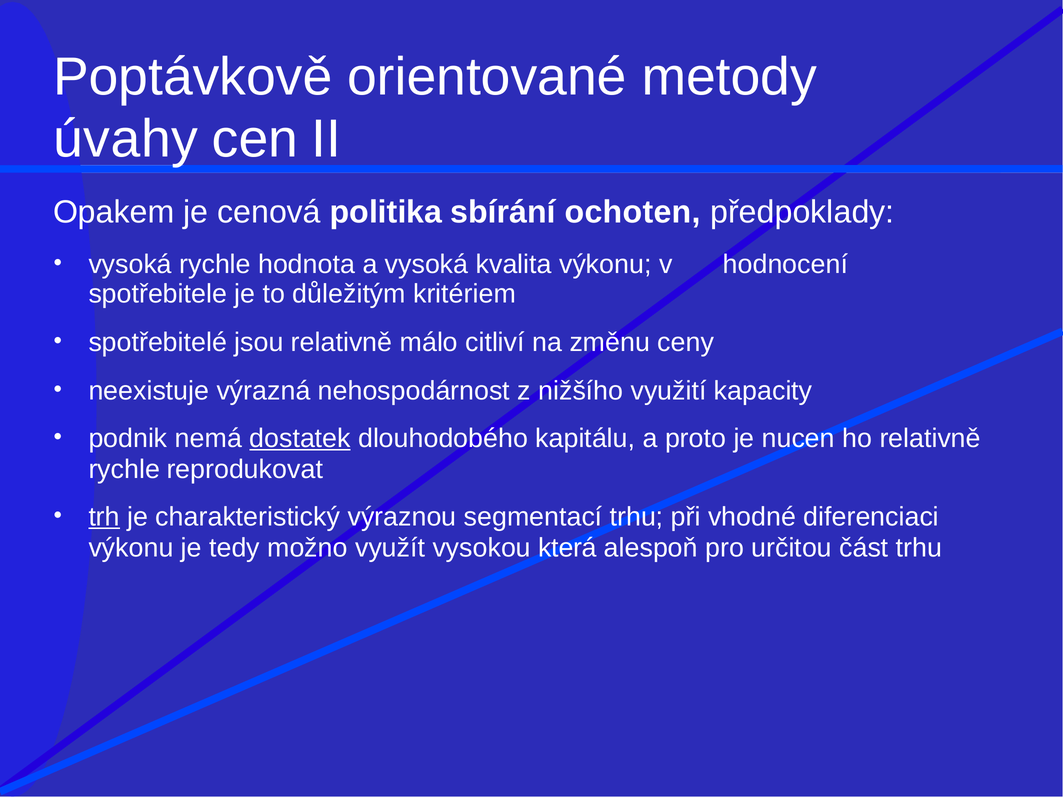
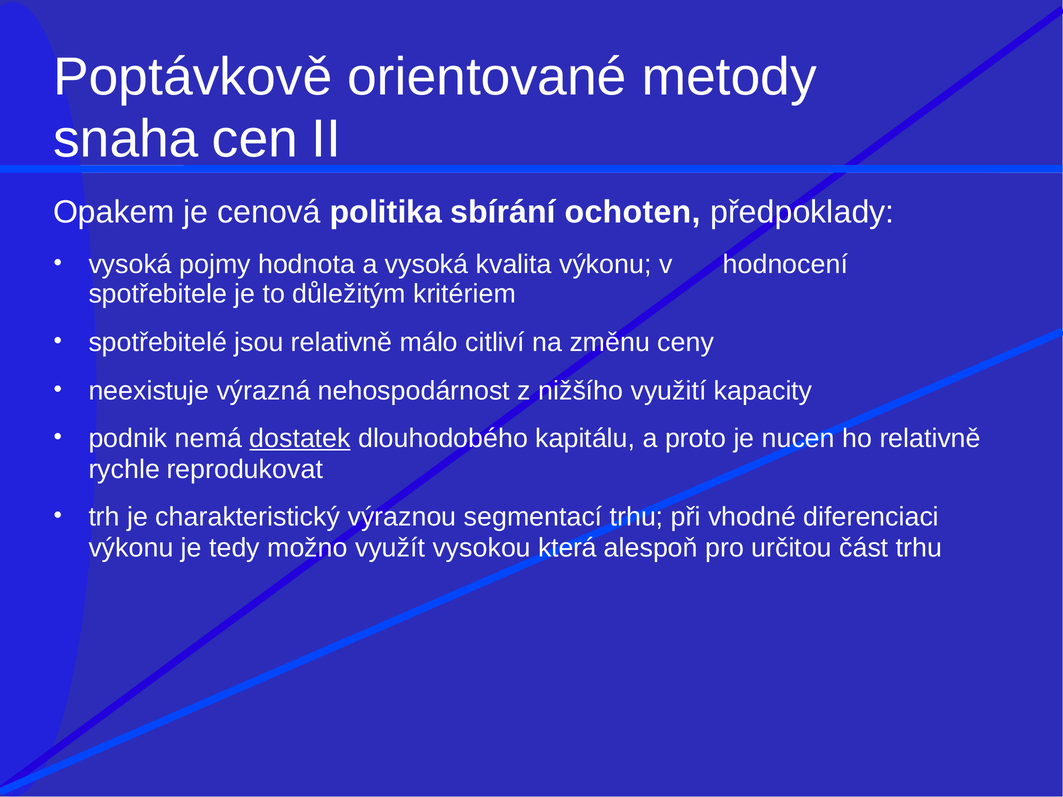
úvahy: úvahy -> snaha (126, 139)
vysoká rychle: rychle -> pojmy (215, 264)
trh underline: present -> none (104, 517)
